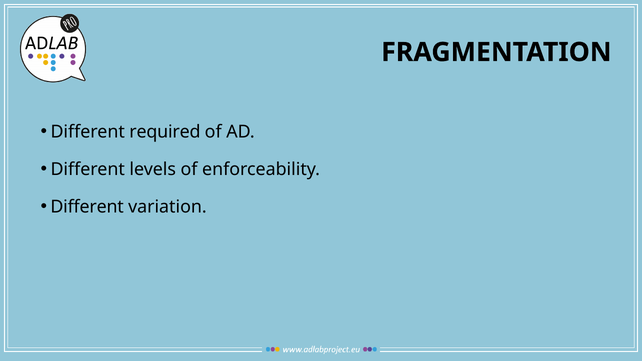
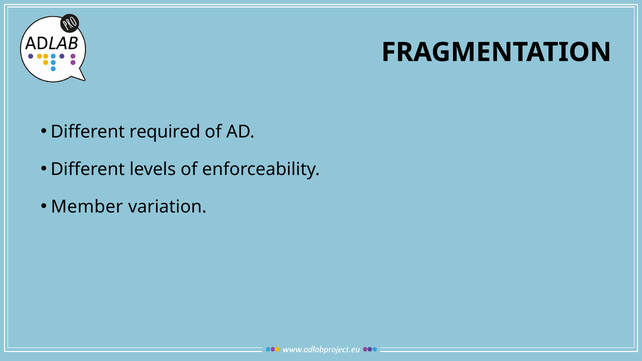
Different: Different -> Member (87, 207)
